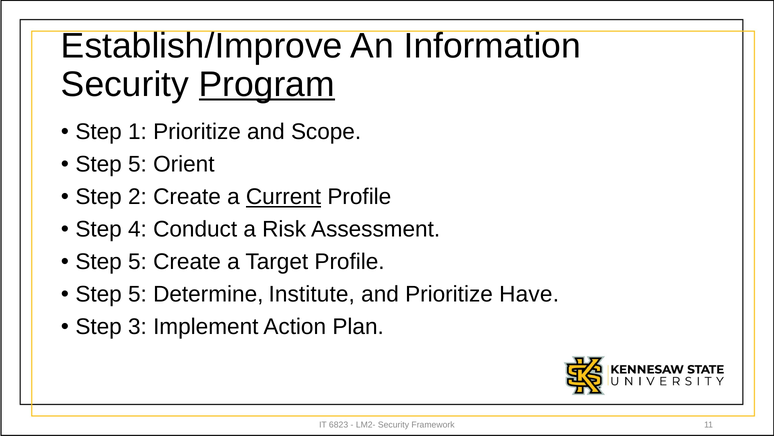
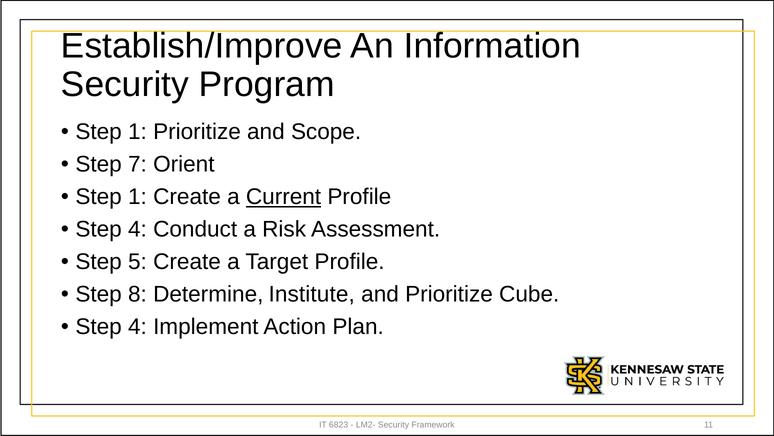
Program underline: present -> none (267, 84)
5: 5 -> 7 (137, 164)
2: 2 -> 1 (137, 197)
5: 5 -> 8 (137, 294)
Have: Have -> Cube (529, 294)
3: 3 -> 4 (137, 327)
